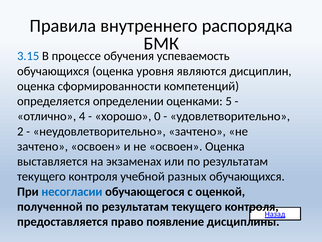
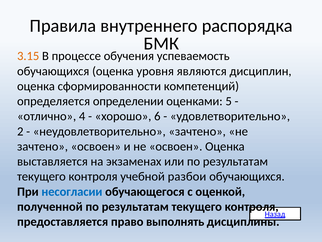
3.15 colour: blue -> orange (28, 56)
0: 0 -> 6 (157, 116)
разных: разных -> разбои (187, 176)
появление: появление -> выполнять (175, 221)
